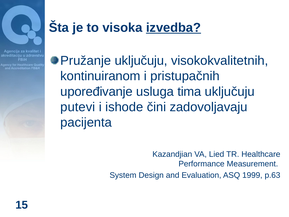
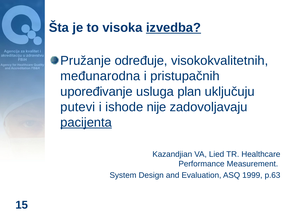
Pružanje uključuju: uključuju -> određuje (141, 61)
kontinuiranom: kontinuiranom -> međunarodna (100, 76)
tima: tima -> plan (189, 91)
čini: čini -> nije (157, 107)
pacijenta underline: none -> present (86, 122)
